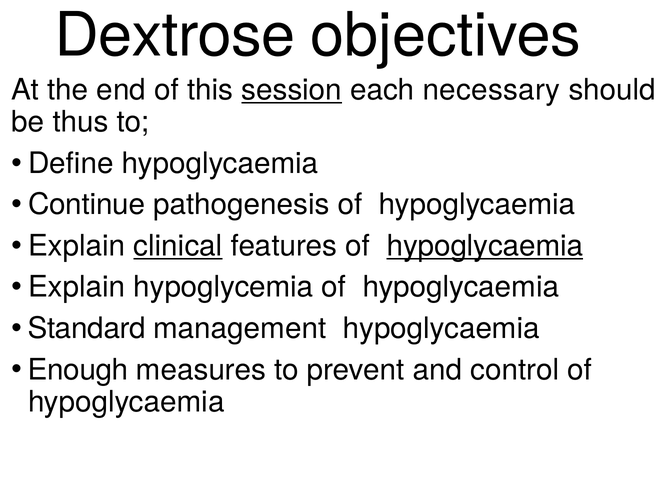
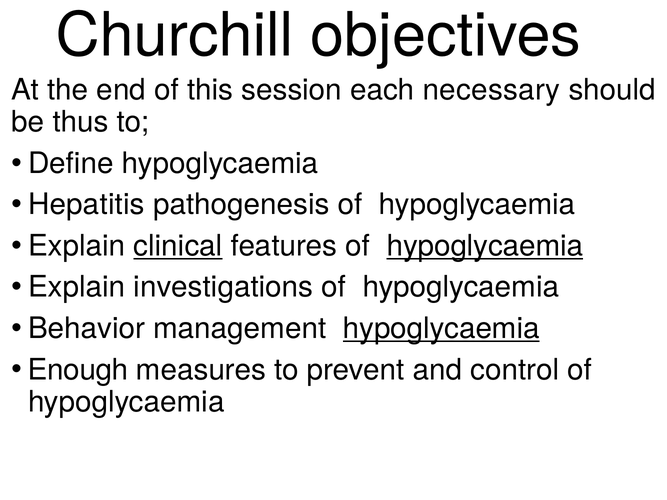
Dextrose: Dextrose -> Churchill (175, 36)
session underline: present -> none (292, 90)
Continue: Continue -> Hepatitis (86, 205)
hypoglycemia: hypoglycemia -> investigations (223, 287)
Standard: Standard -> Behavior (87, 329)
hypoglycaemia underline: none -> present (441, 329)
